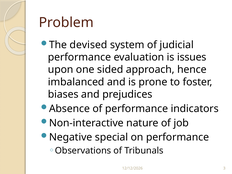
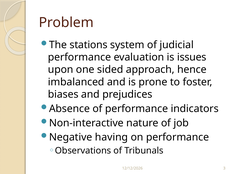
devised: devised -> stations (89, 45)
special: special -> having (111, 137)
